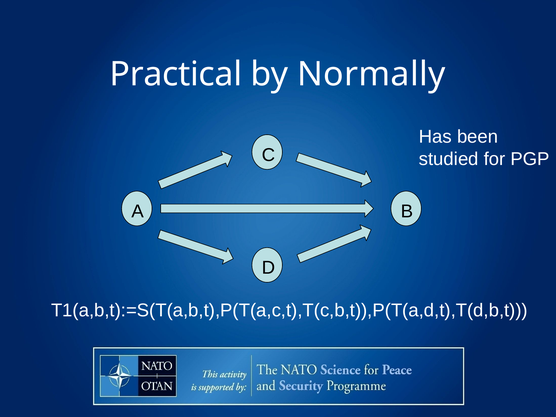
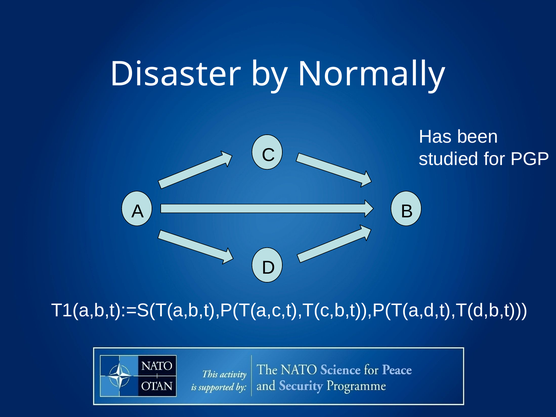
Practical: Practical -> Disaster (176, 74)
